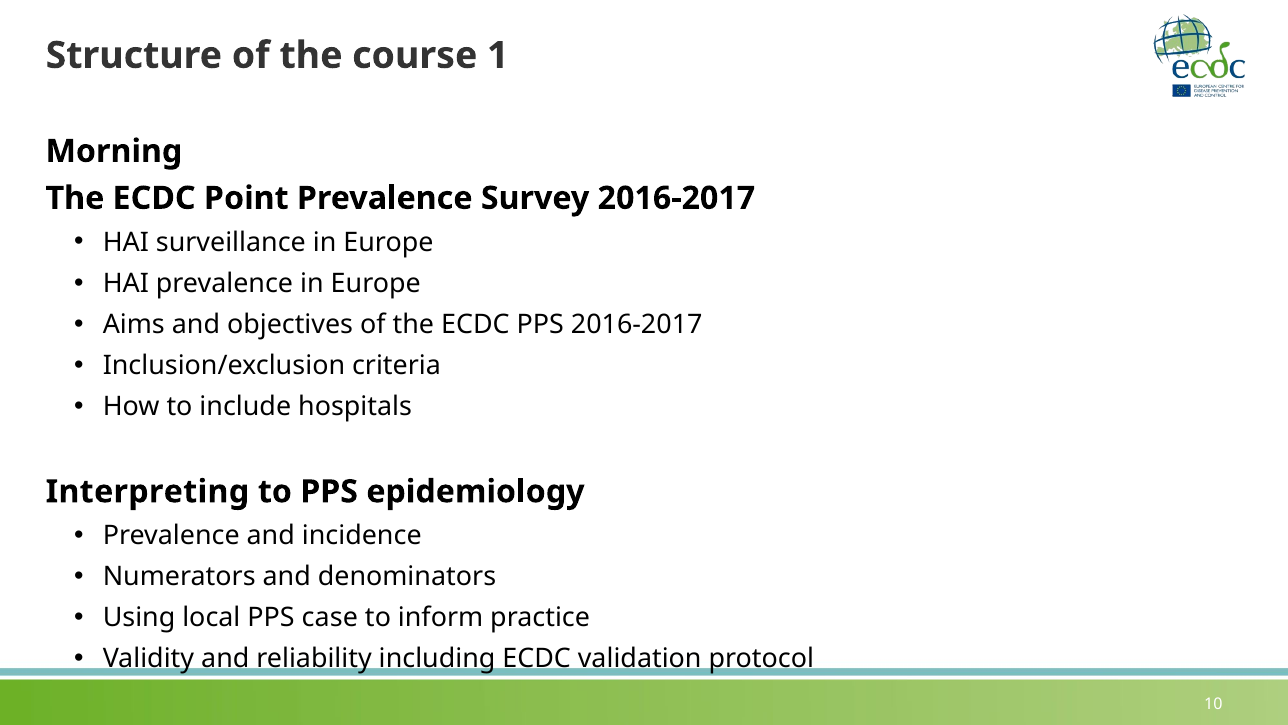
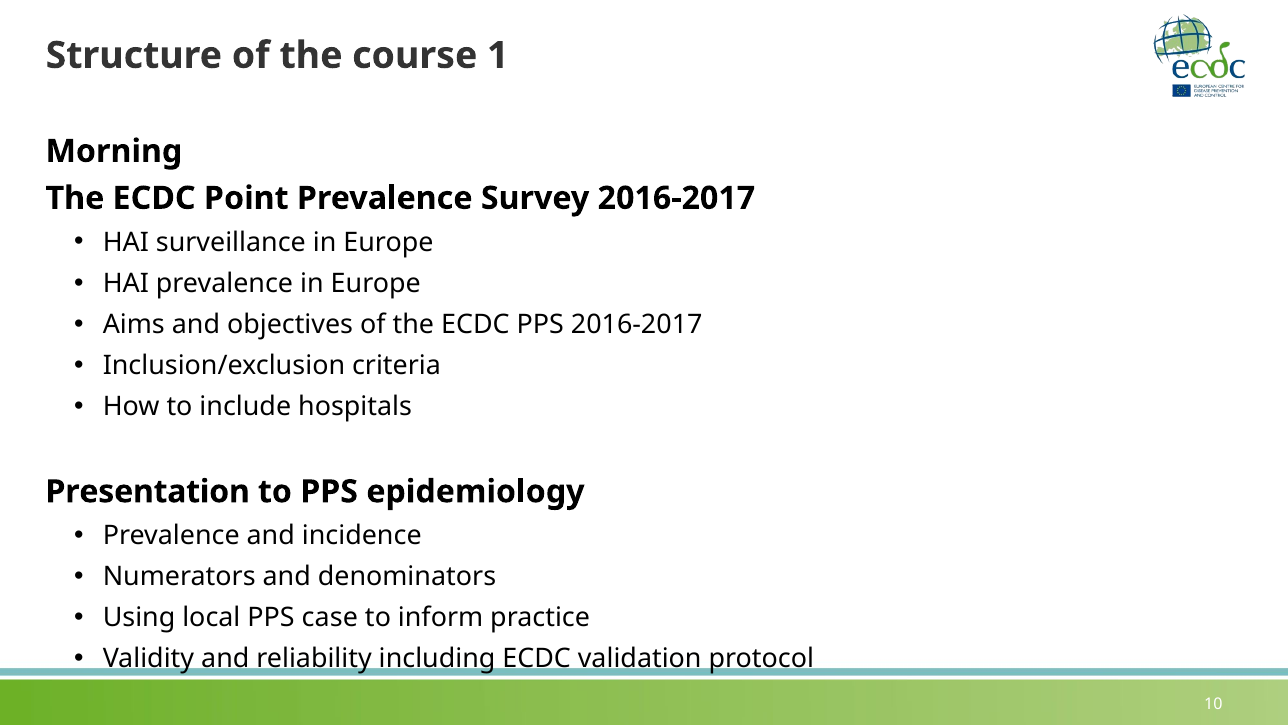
Interpreting: Interpreting -> Presentation (148, 491)
